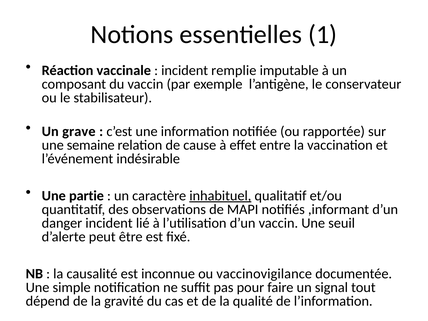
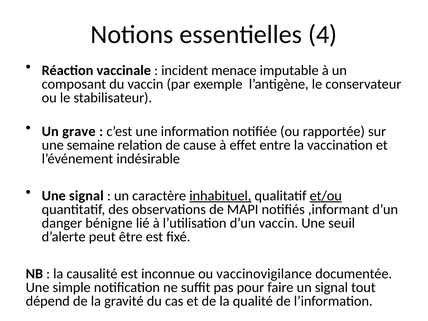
1: 1 -> 4 (323, 35)
remplie: remplie -> menace (234, 71)
Une partie: partie -> signal (86, 196)
et/ou underline: none -> present (326, 196)
danger incident: incident -> bénigne (109, 223)
